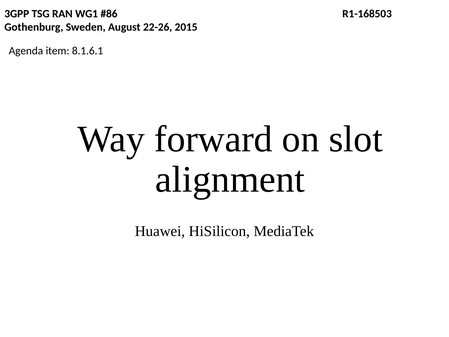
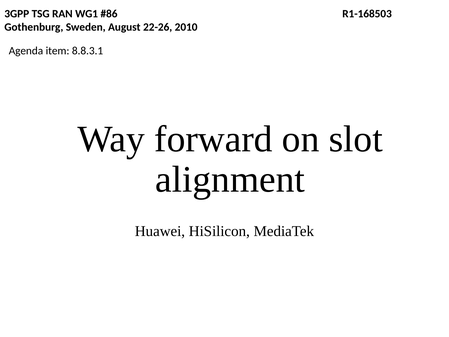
2015: 2015 -> 2010 (186, 27)
8.1.6.1: 8.1.6.1 -> 8.8.3.1 (88, 51)
